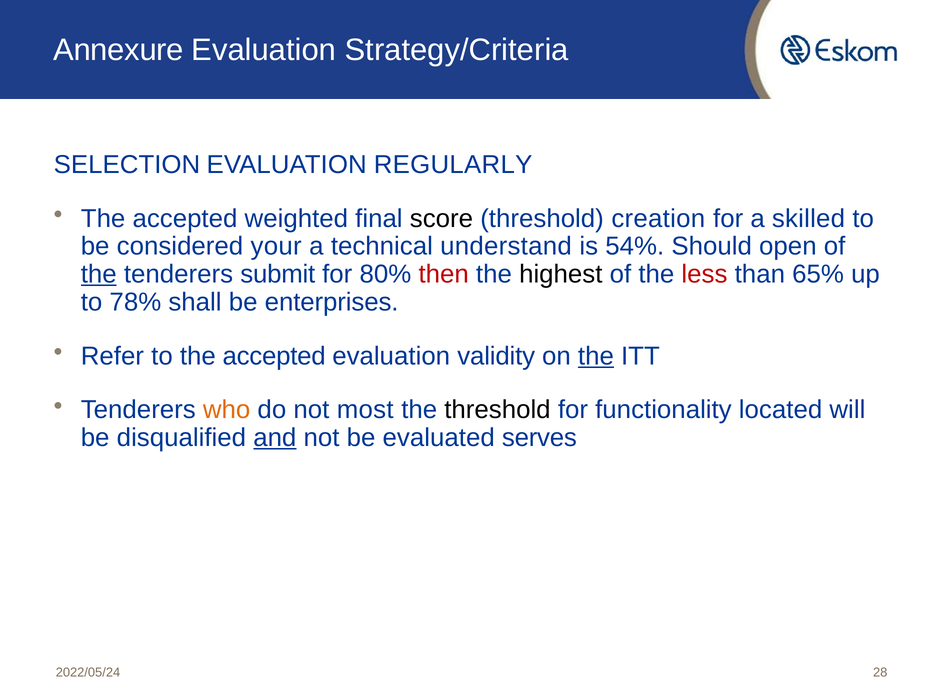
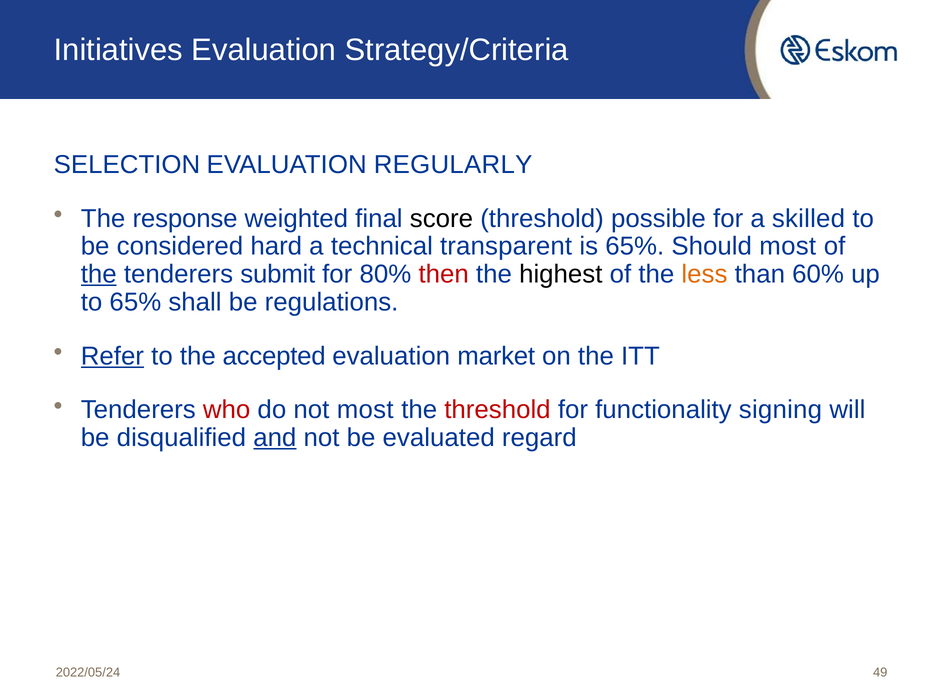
Annexure: Annexure -> Initiatives (118, 50)
accepted: accepted -> response (185, 218)
creation: creation -> possible (658, 218)
your: your -> hard (276, 246)
understand: understand -> transparent (506, 246)
is 54%: 54% -> 65% (635, 246)
Should open: open -> most (788, 246)
less colour: red -> orange (704, 274)
65%: 65% -> 60% (818, 274)
to 78%: 78% -> 65% (135, 302)
enterprises: enterprises -> regulations (332, 302)
Refer underline: none -> present (112, 356)
validity: validity -> market (496, 356)
the underline: present -> none (596, 356)
who colour: orange -> red (227, 410)
threshold colour: black -> red (497, 410)
located: located -> signing (780, 410)
serves: serves -> regard (539, 437)
28: 28 -> 49 (880, 672)
